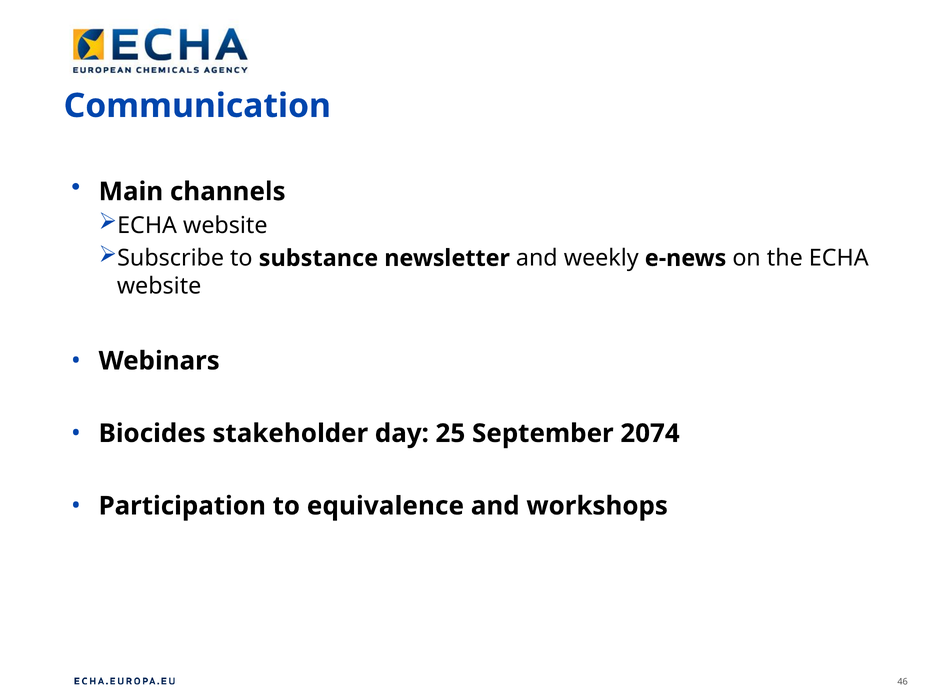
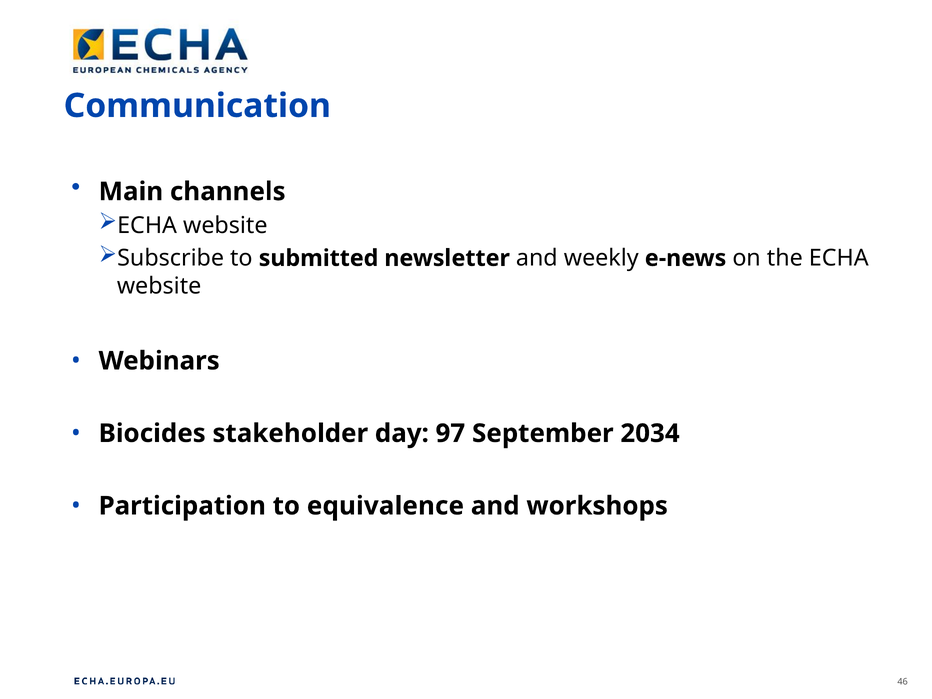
substance: substance -> submitted (319, 258)
25: 25 -> 97 (450, 433)
2074: 2074 -> 2034 (650, 433)
